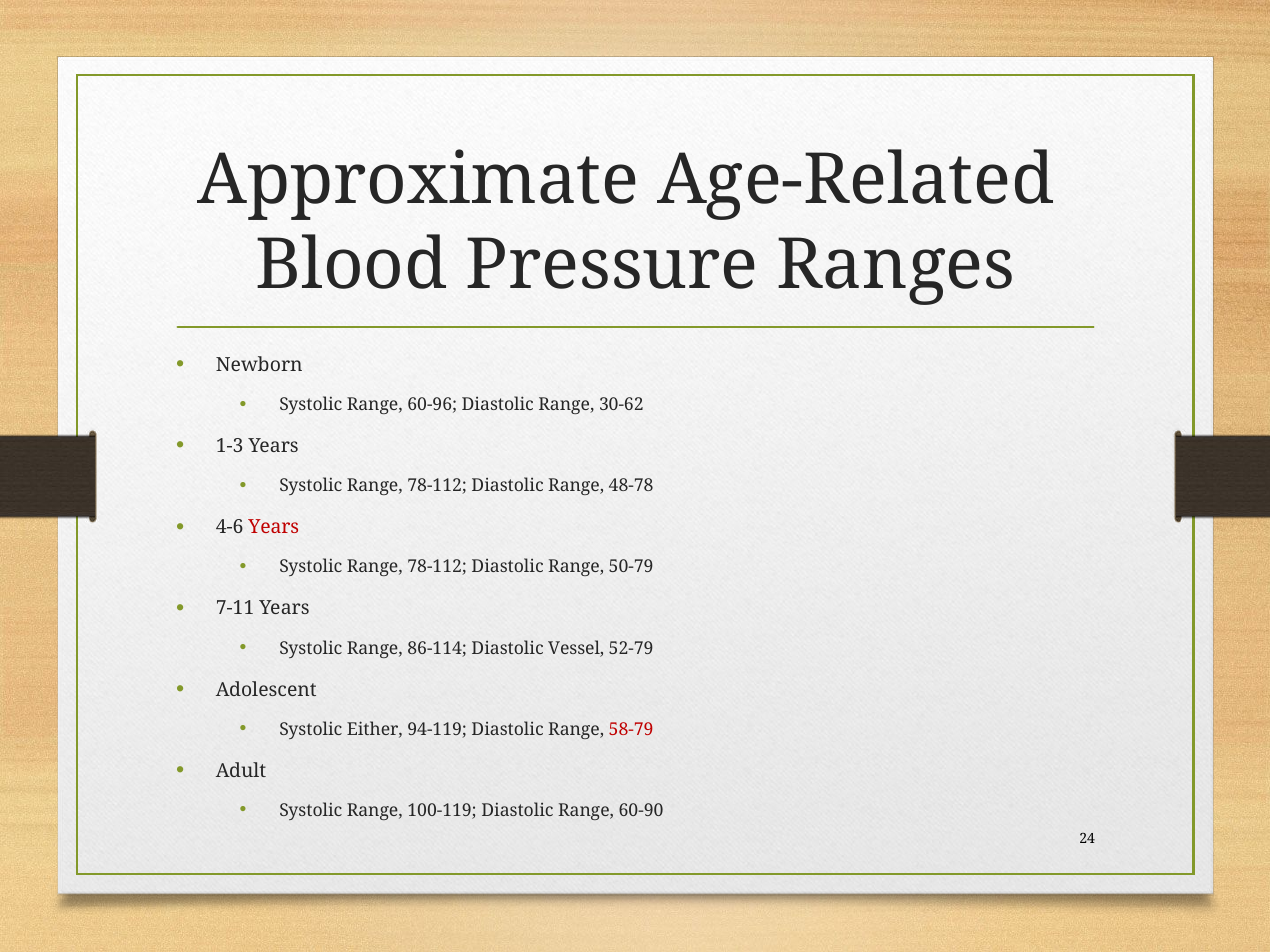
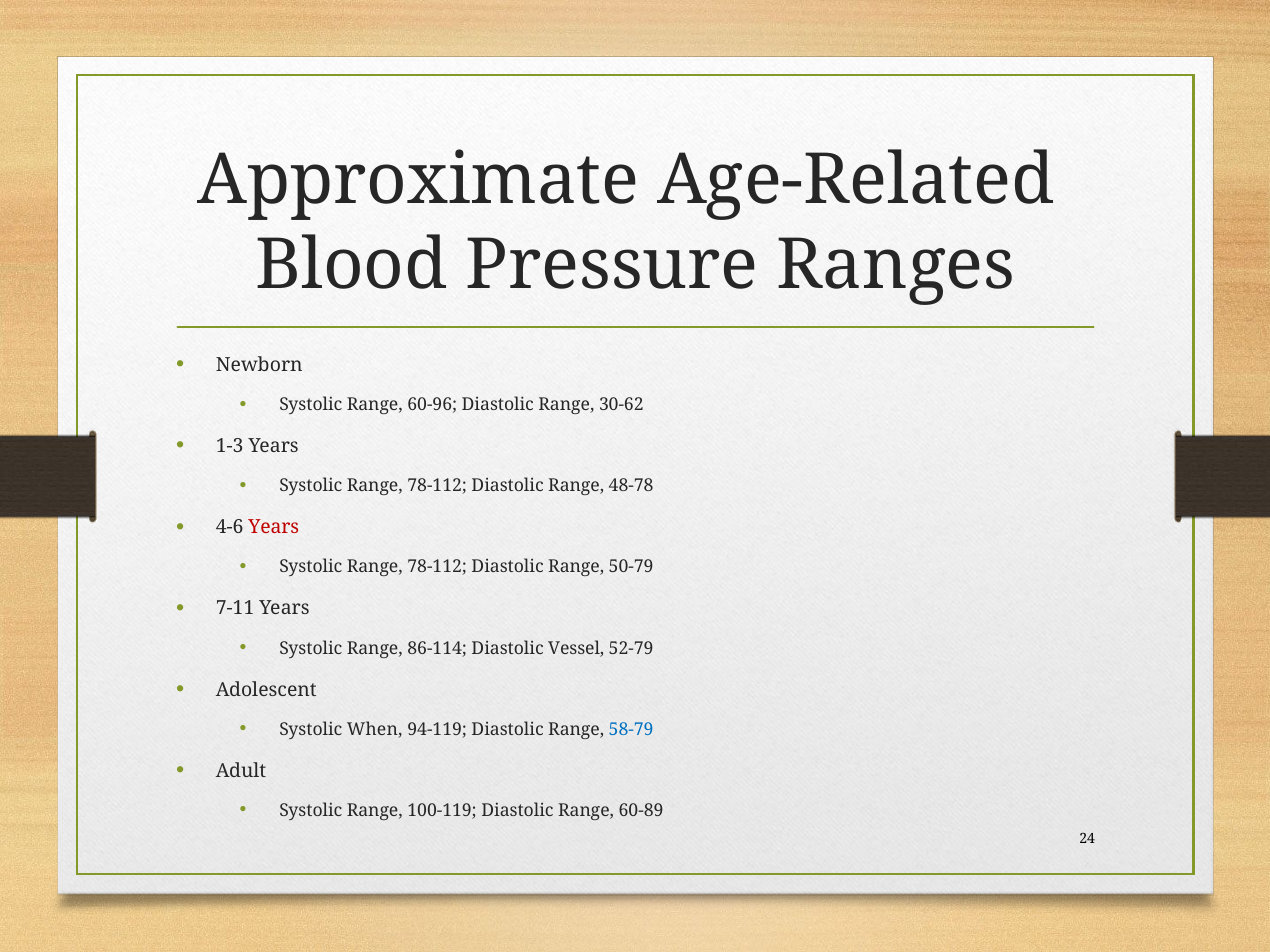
Either: Either -> When (375, 730)
58-79 colour: red -> blue (631, 730)
60-90: 60-90 -> 60-89 (641, 811)
